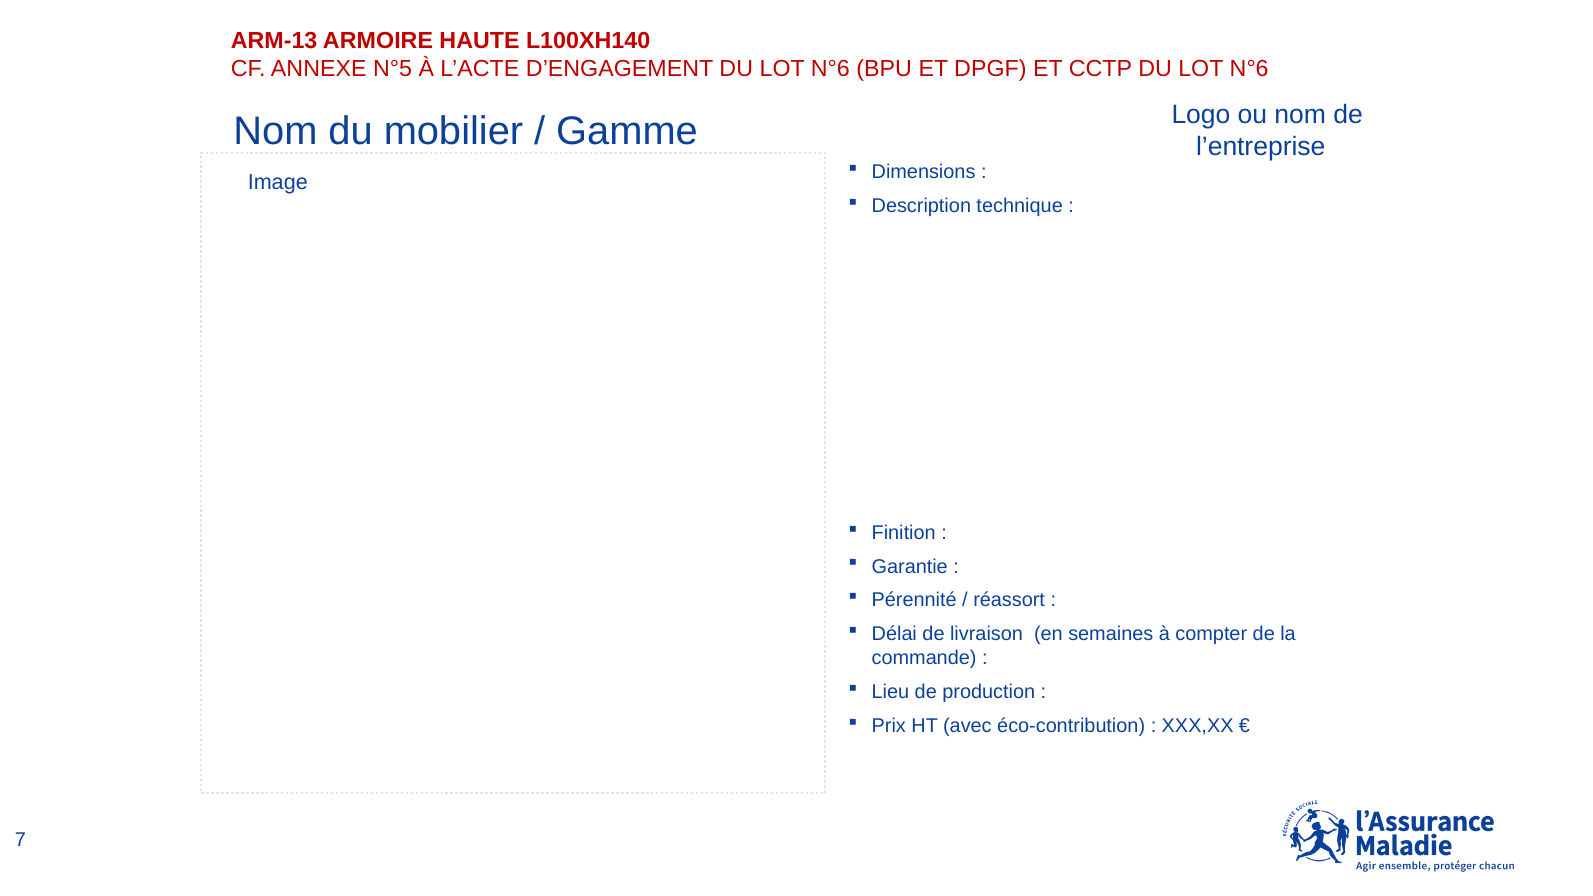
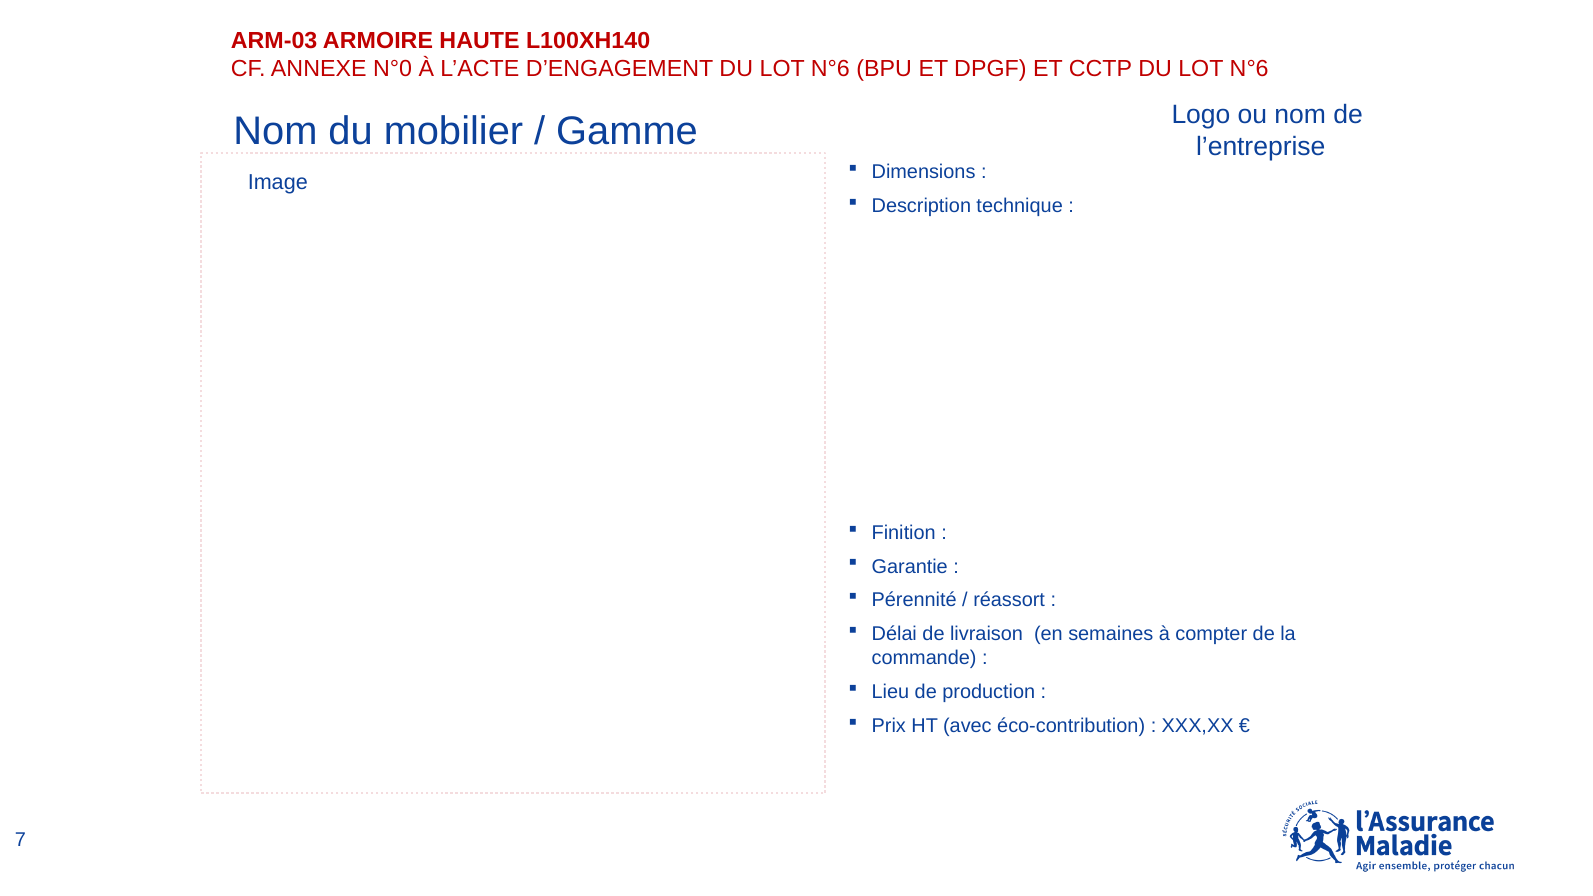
ARM-13: ARM-13 -> ARM-03 (274, 40)
N°5: N°5 -> N°0 (393, 68)
